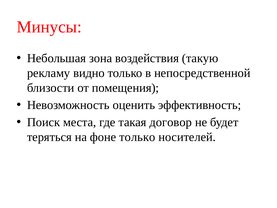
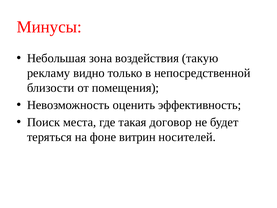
фоне только: только -> витрин (137, 137)
